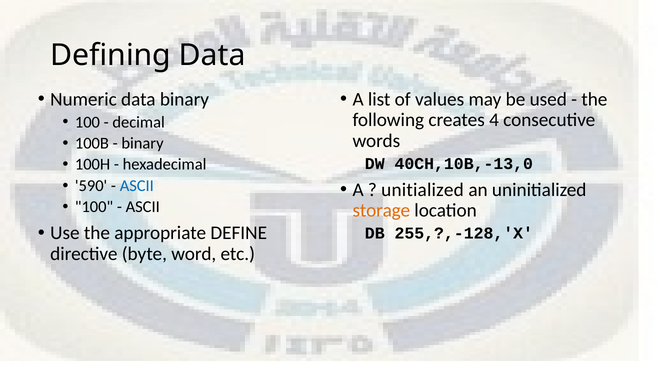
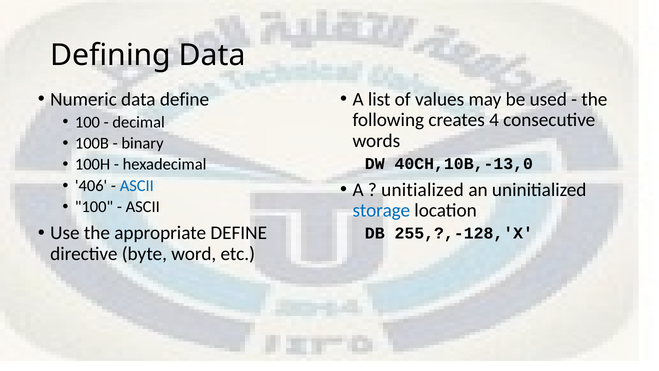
data binary: binary -> define (184, 99)
590: 590 -> 406 (91, 186)
storage colour: orange -> blue (381, 210)
